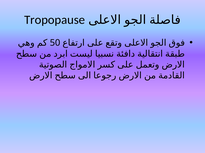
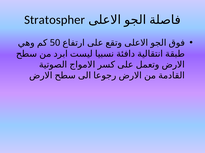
Tropopause: Tropopause -> Stratospher (55, 20)
